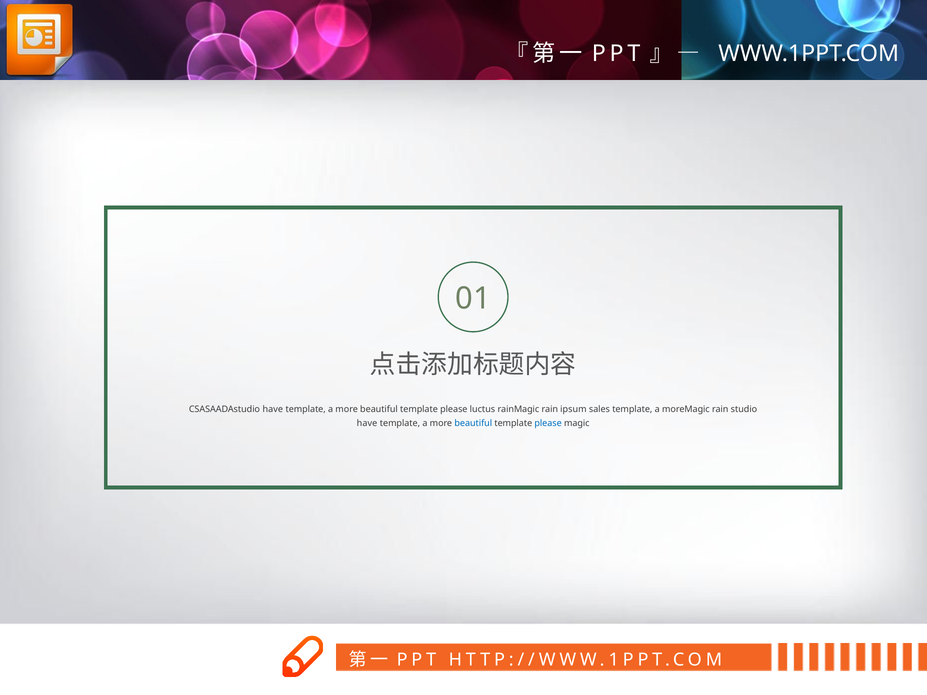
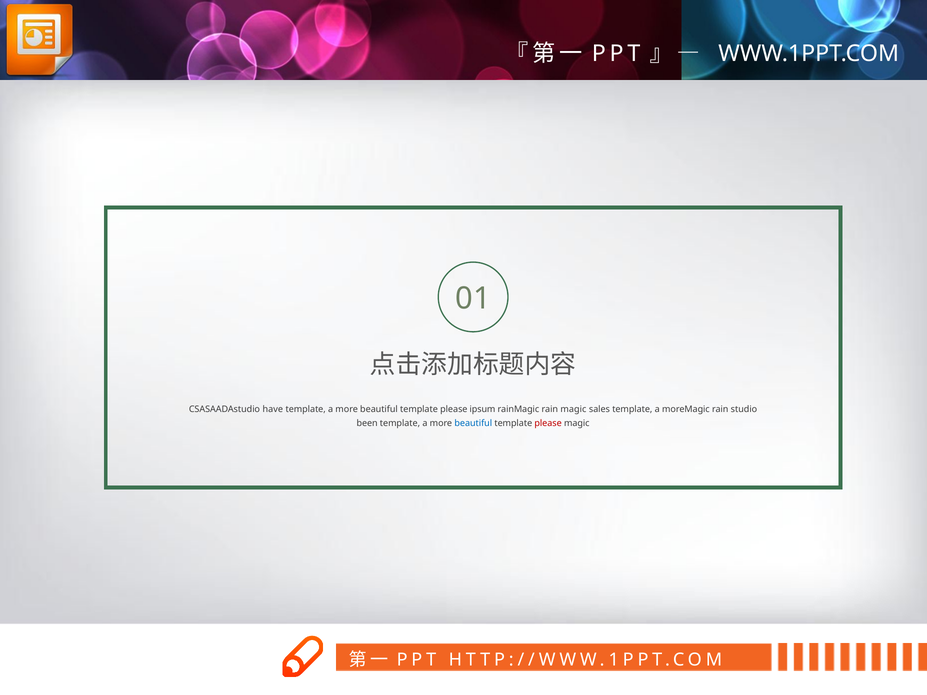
luctus: luctus -> ipsum (483, 409)
rain ipsum: ipsum -> magic (573, 409)
have: have -> been (367, 423)
please colour: blue -> red (548, 423)
